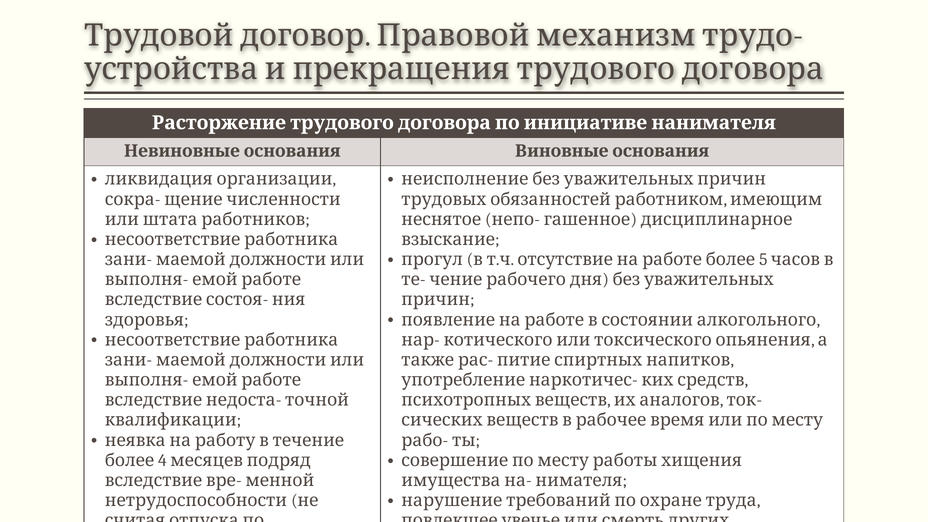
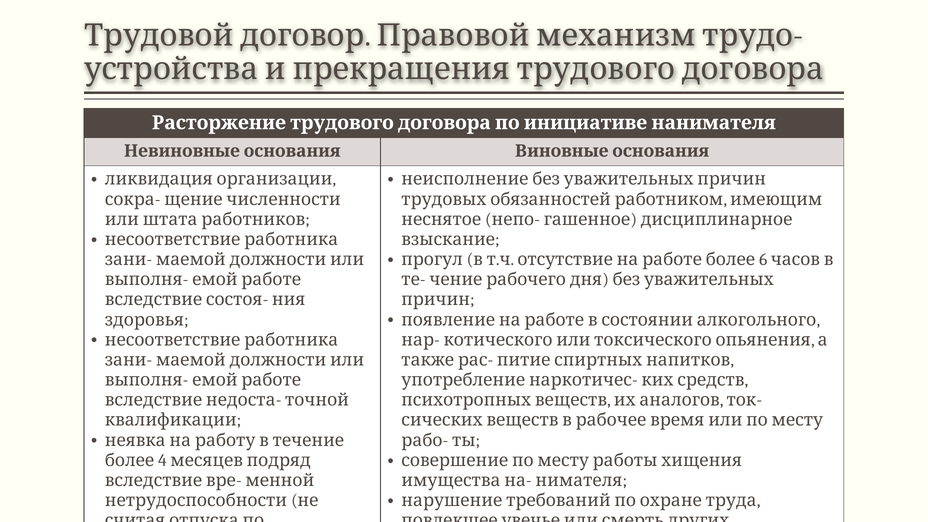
5: 5 -> 6 (763, 260)
